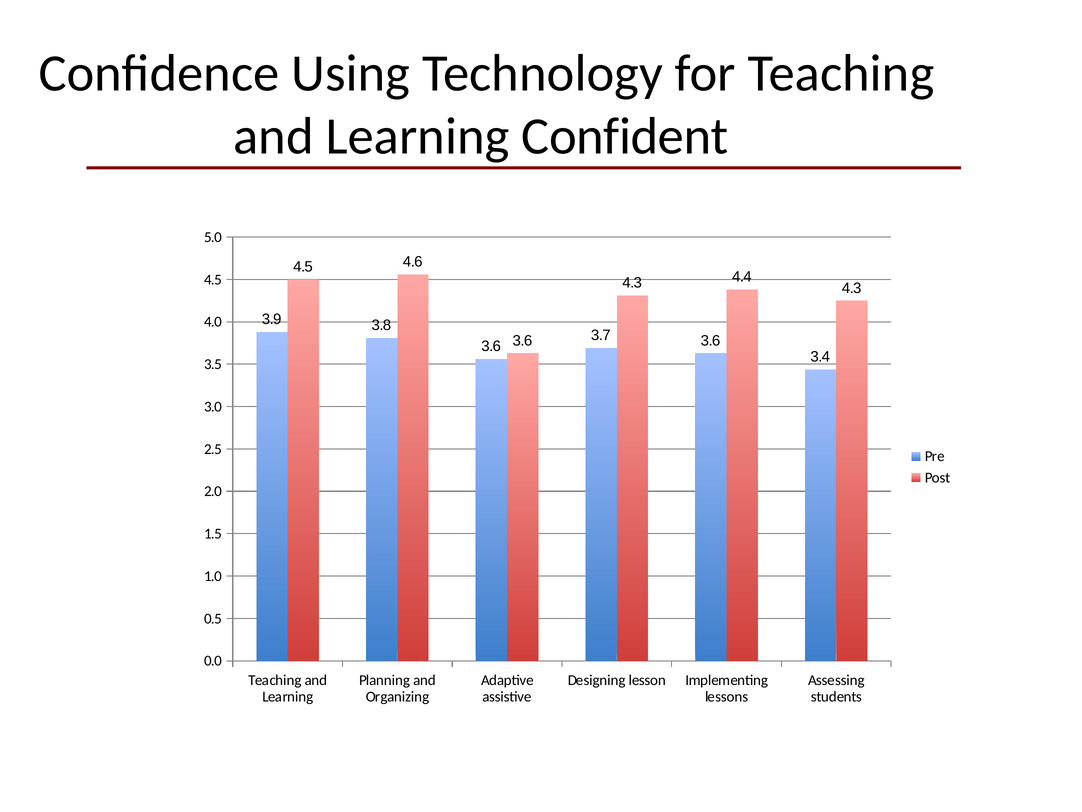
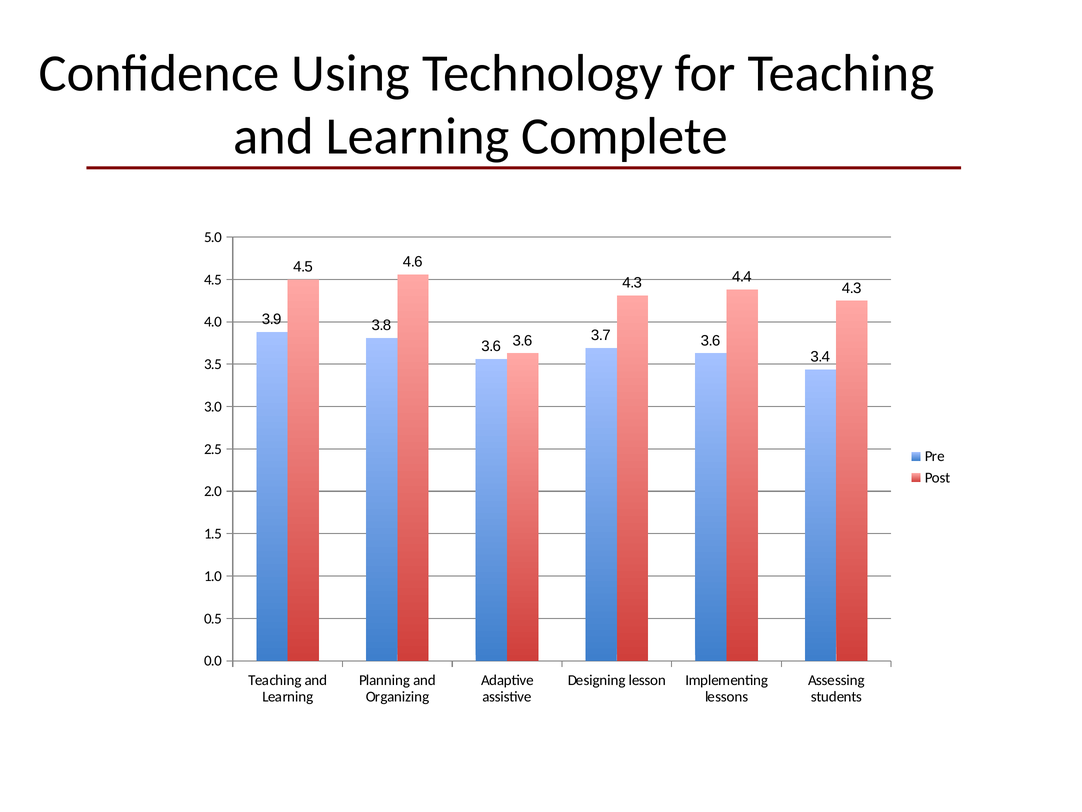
Confident: Confident -> Complete (625, 136)
